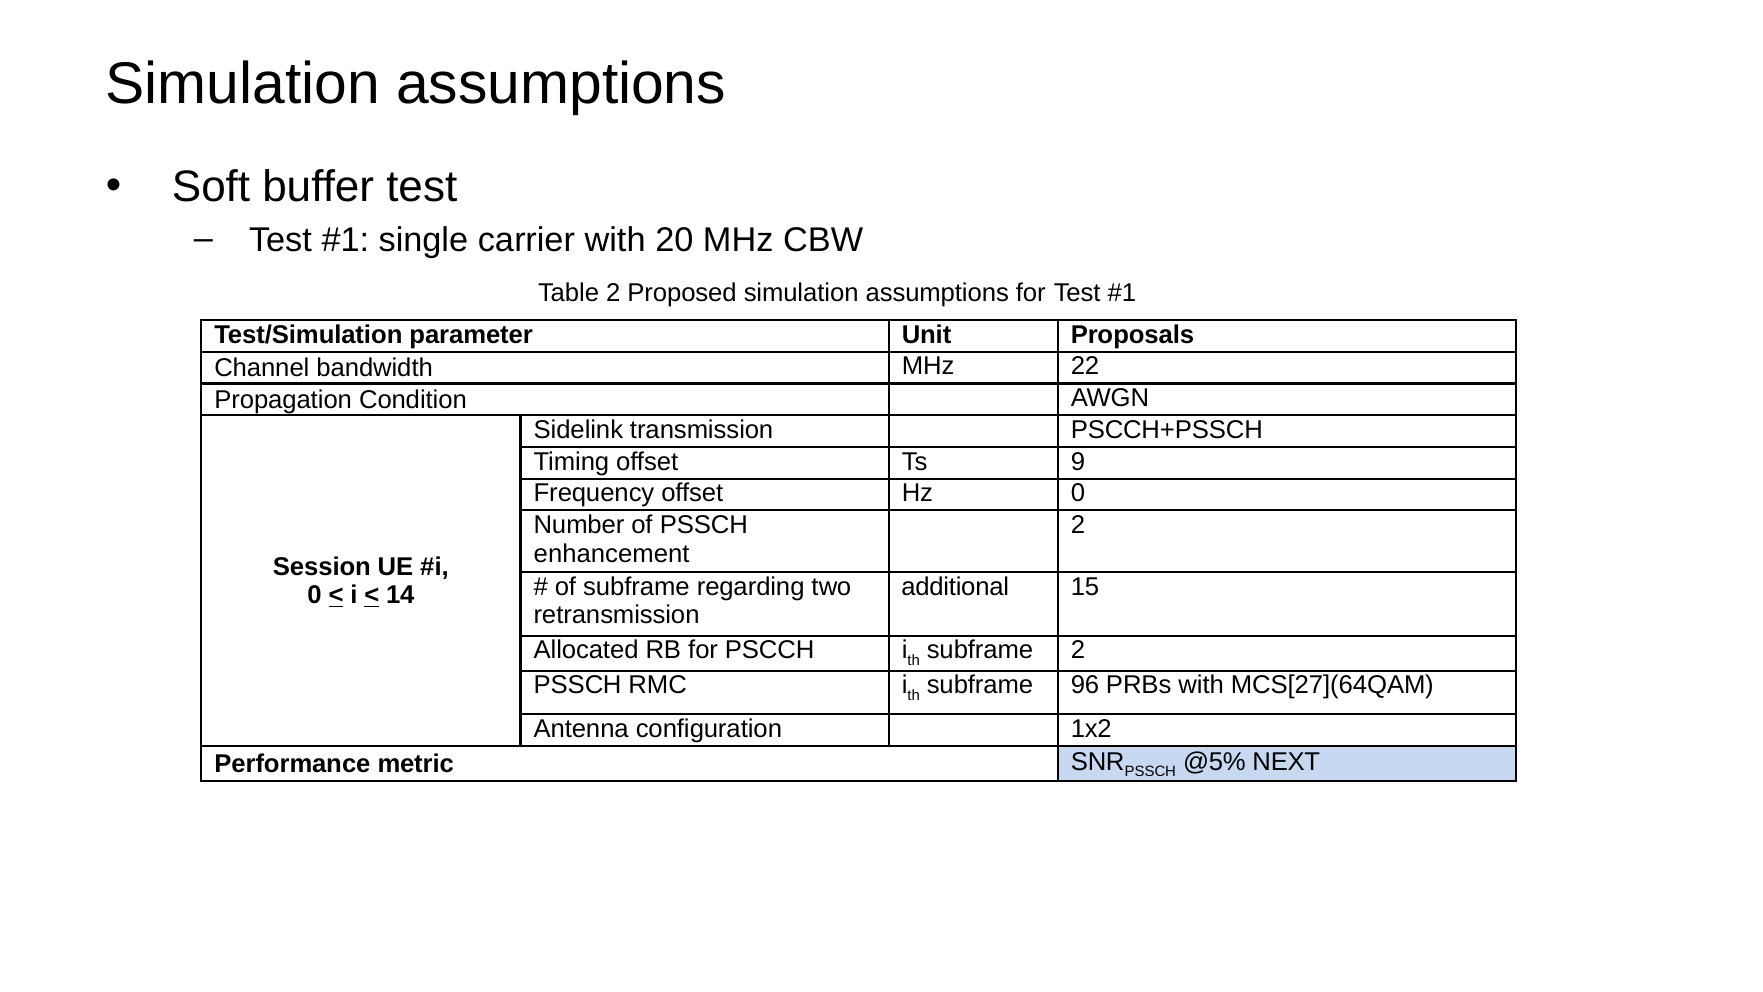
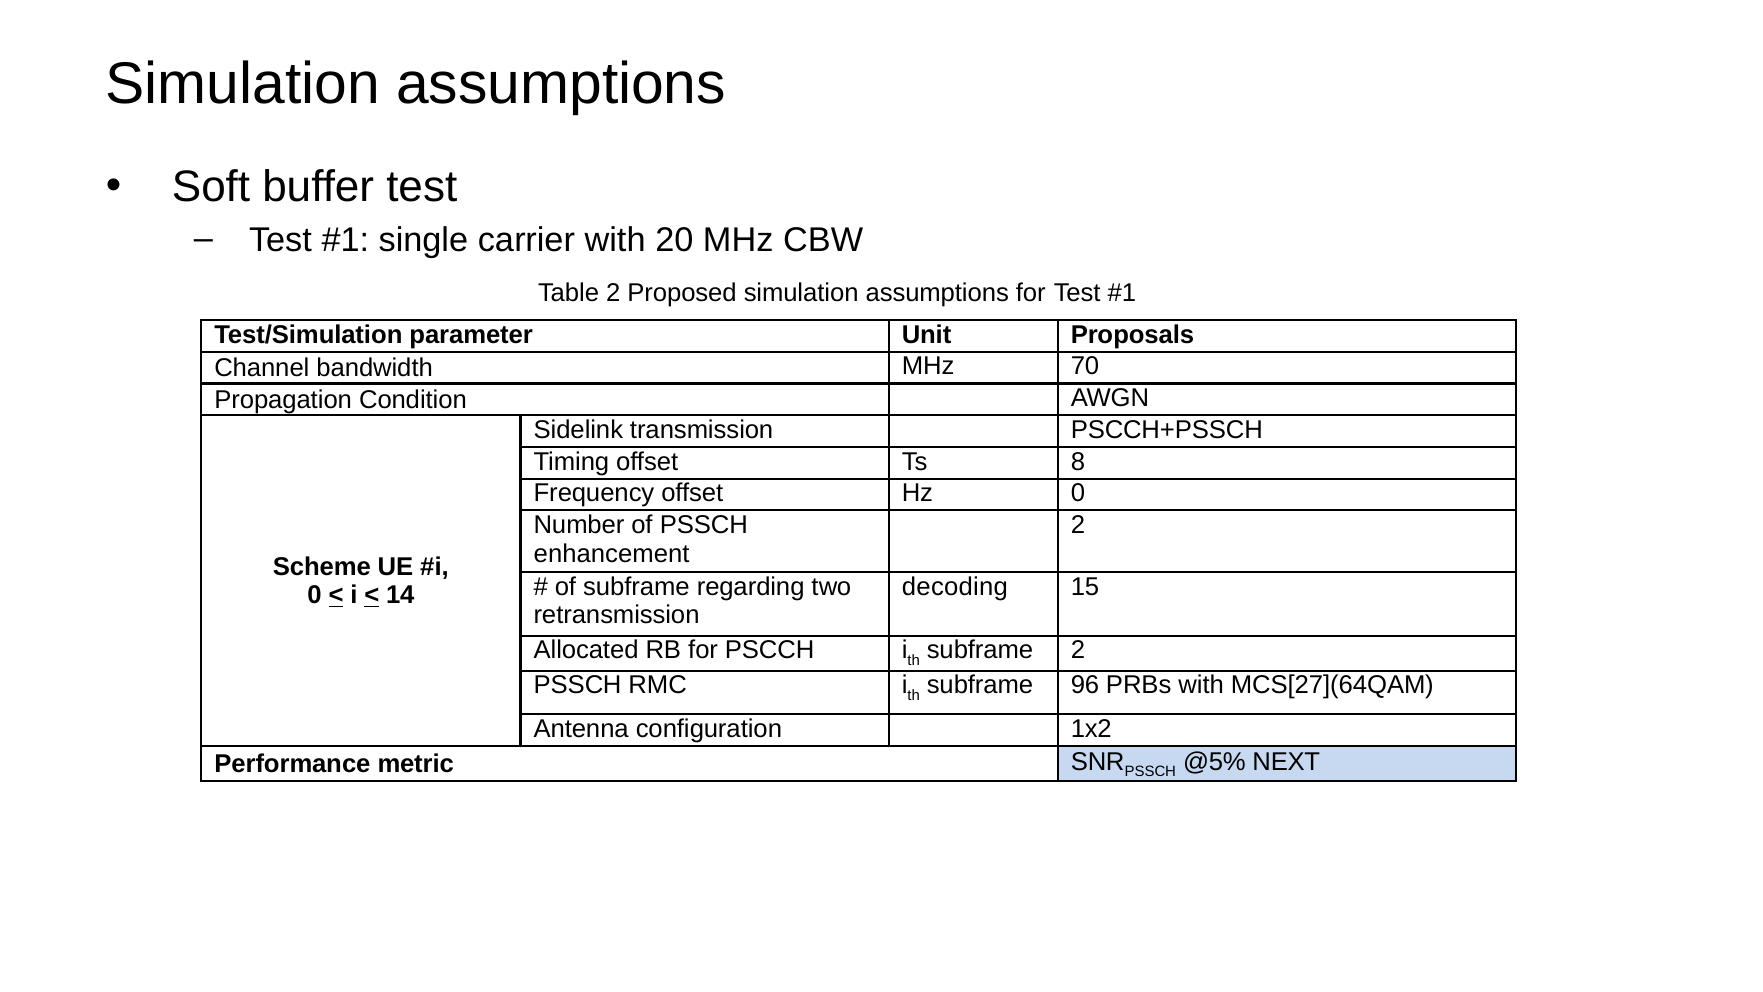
22: 22 -> 70 (1085, 366)
9: 9 -> 8 (1078, 462)
Session: Session -> Scheme (322, 567)
additional: additional -> decoding (955, 587)
